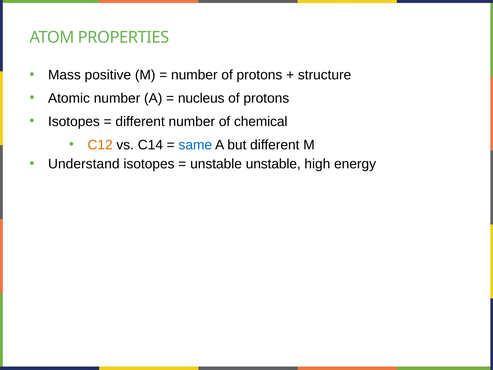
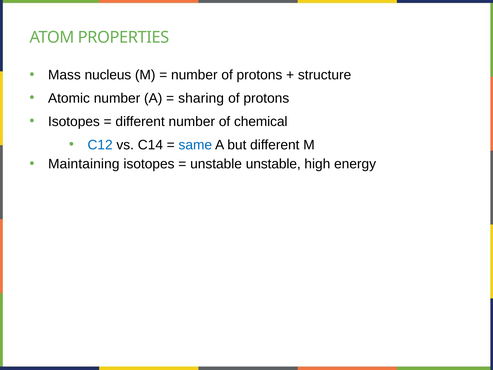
positive: positive -> nucleus (108, 75)
nucleus: nucleus -> sharing (201, 98)
C12 colour: orange -> blue (100, 145)
Understand: Understand -> Maintaining (84, 164)
